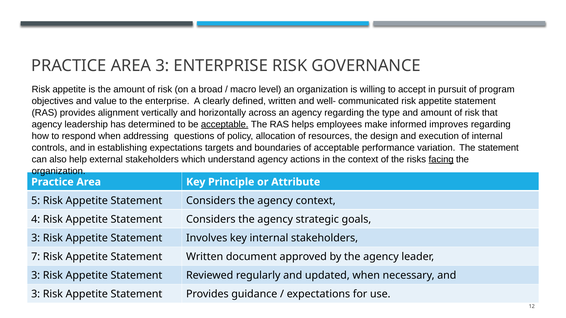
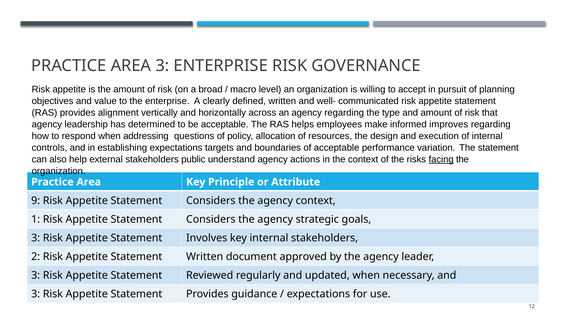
program: program -> planning (497, 90)
acceptable underline: present -> none (225, 125)
which: which -> public (193, 159)
5: 5 -> 9 (36, 201)
4: 4 -> 1 (36, 220)
7: 7 -> 2 (36, 257)
